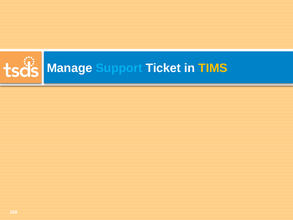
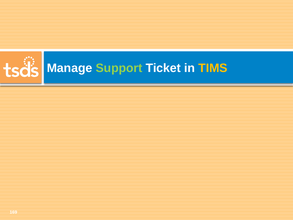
Support colour: light blue -> light green (119, 68)
